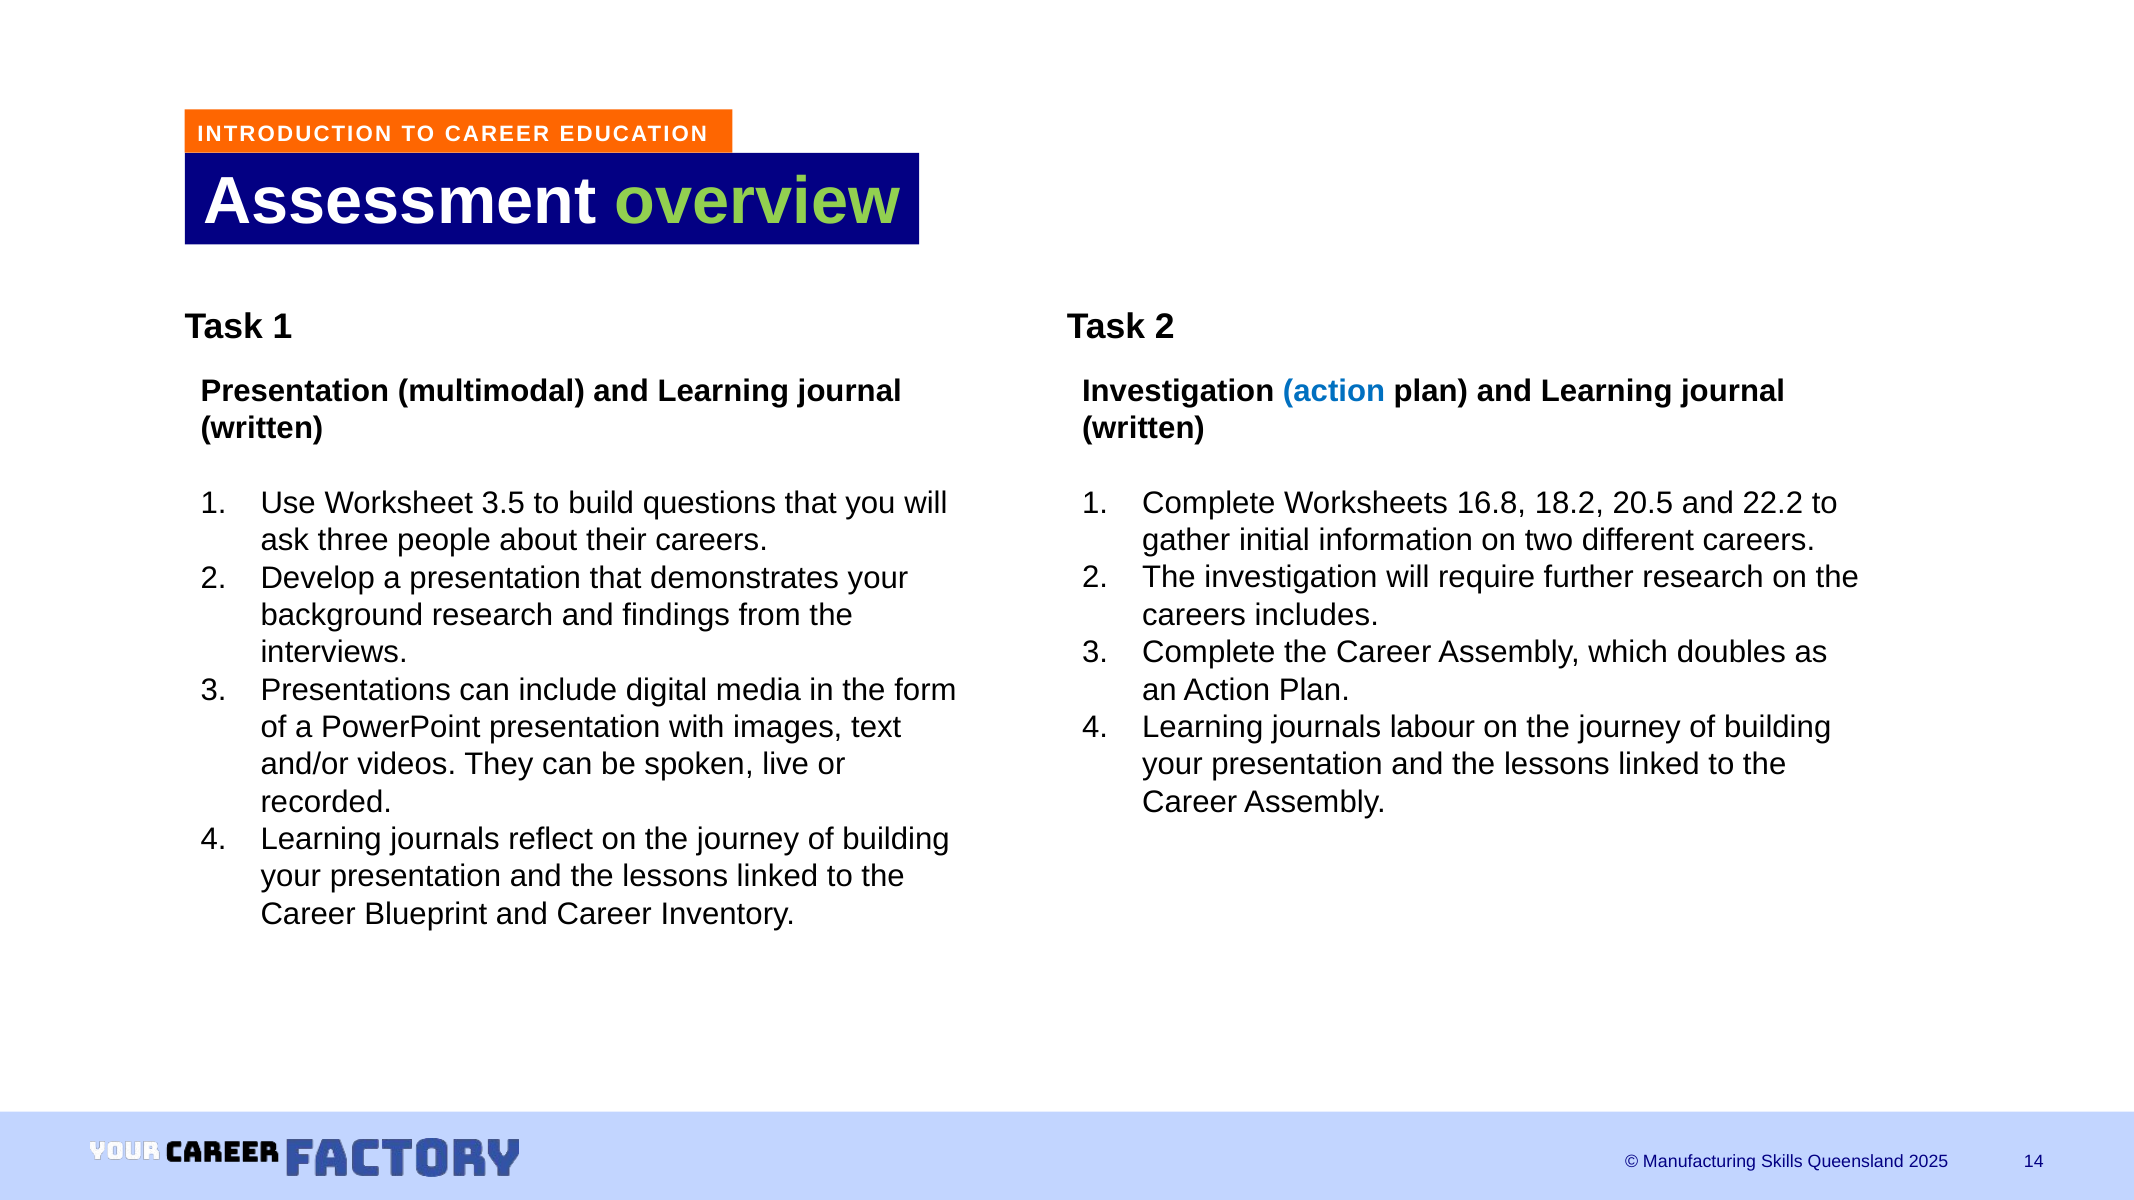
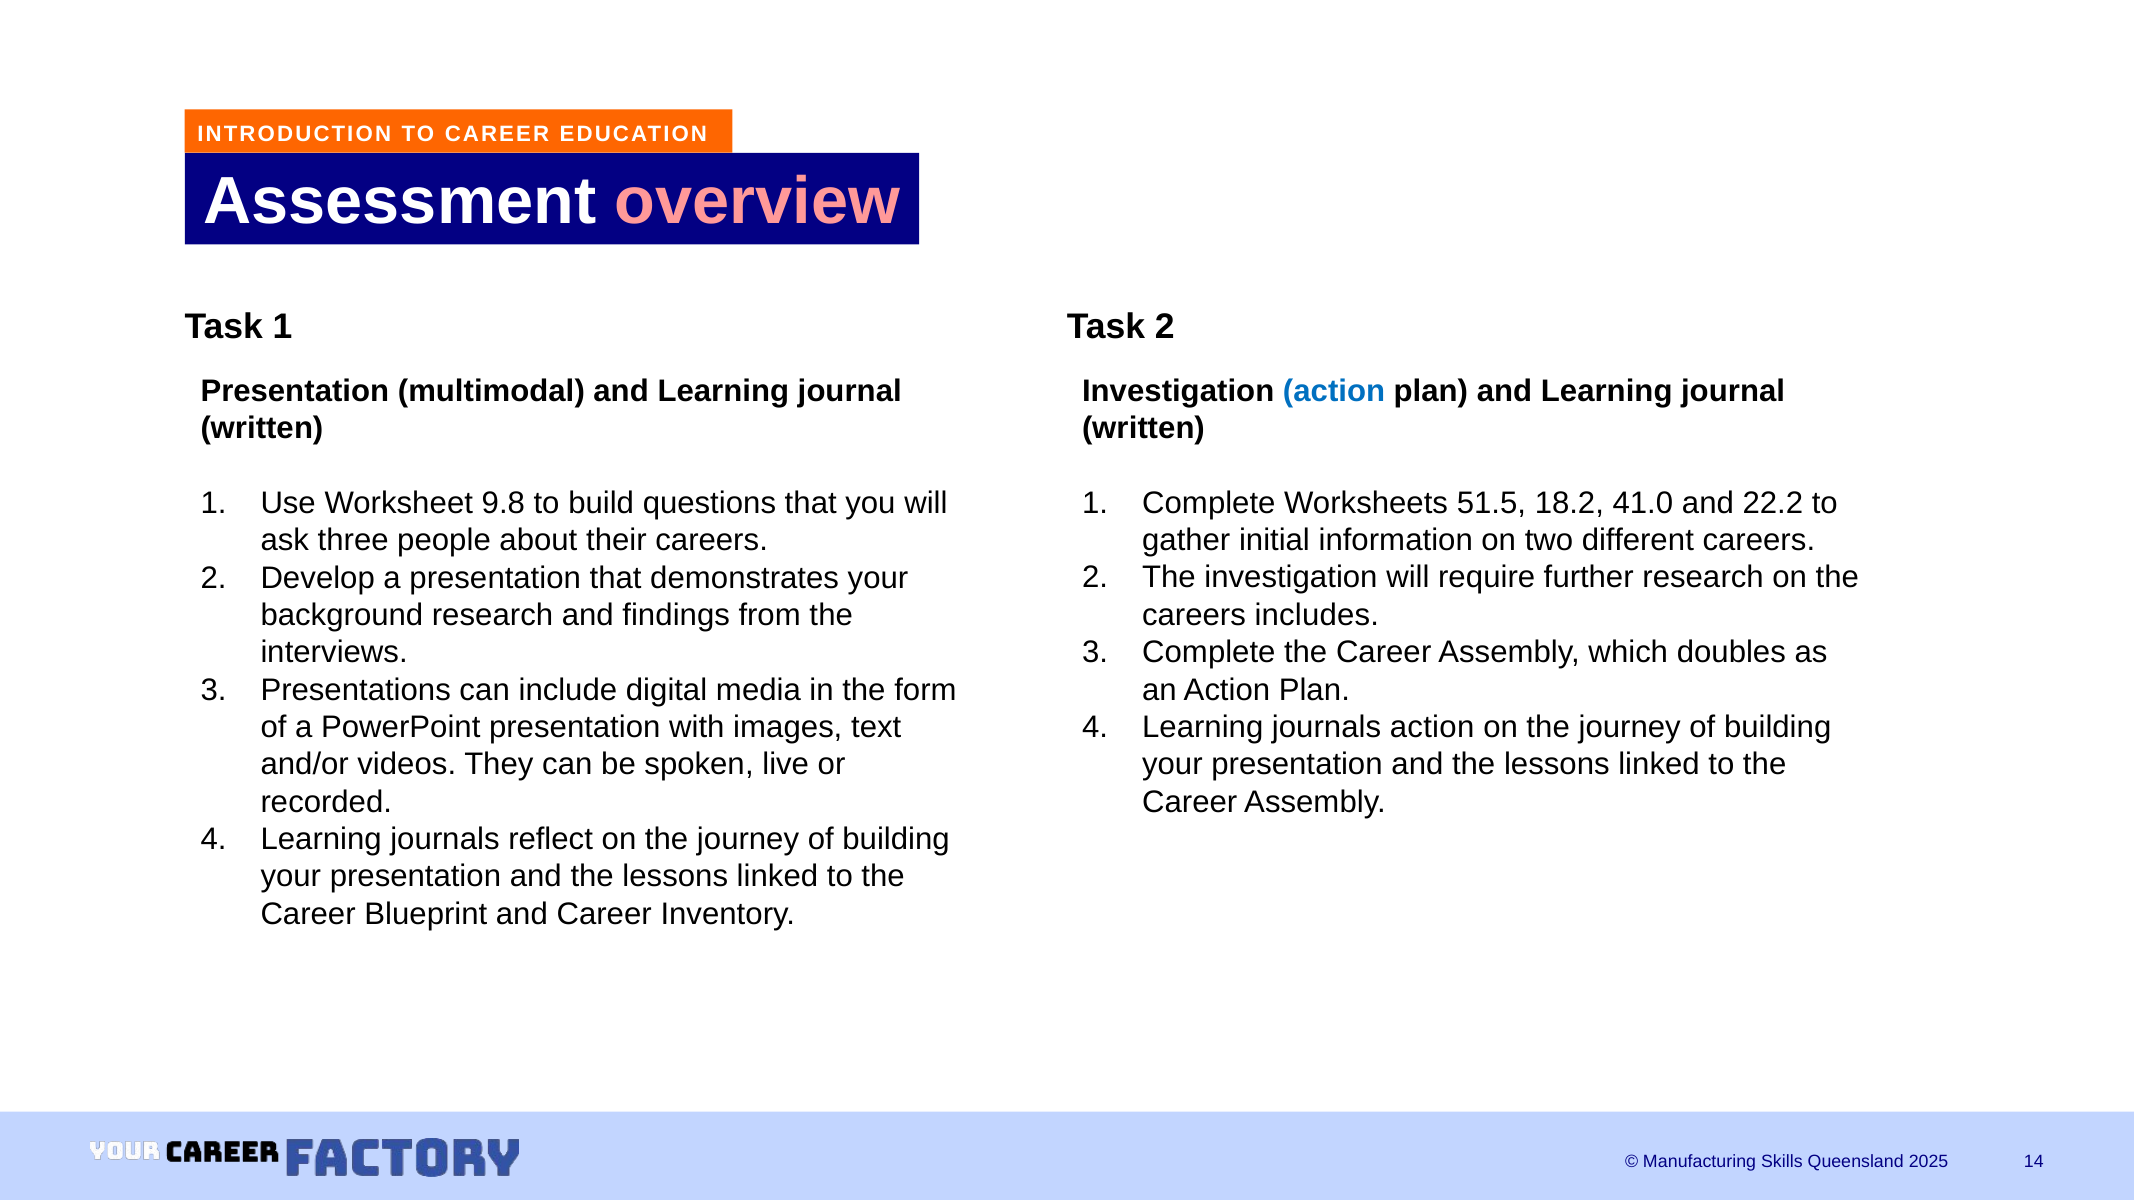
overview colour: light green -> pink (757, 201)
3.5: 3.5 -> 9.8 (503, 503)
16.8: 16.8 -> 51.5 (1491, 503)
20.5: 20.5 -> 41.0 (1643, 503)
journals labour: labour -> action (1432, 727)
